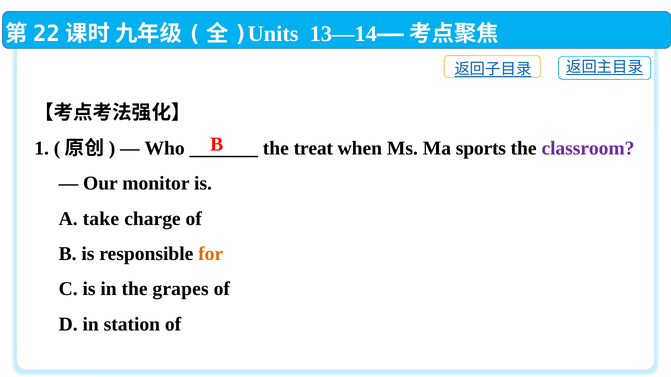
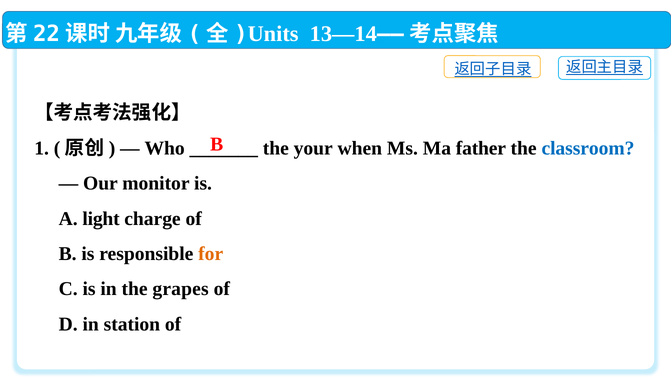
treat: treat -> your (313, 148)
sports: sports -> father (481, 148)
classroom colour: purple -> blue (588, 148)
take: take -> light (101, 219)
